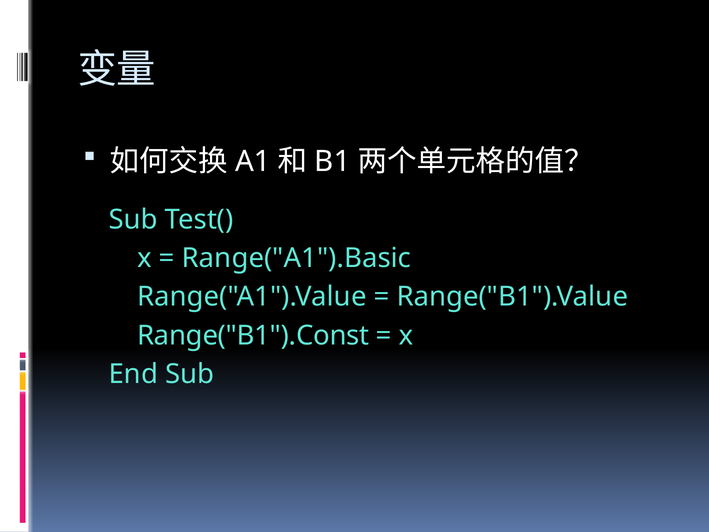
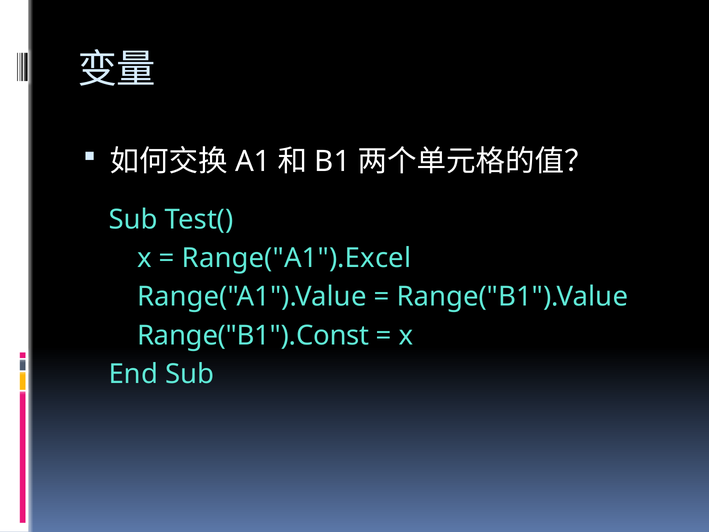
Range("A1").Basic: Range("A1").Basic -> Range("A1").Excel (296, 258)
